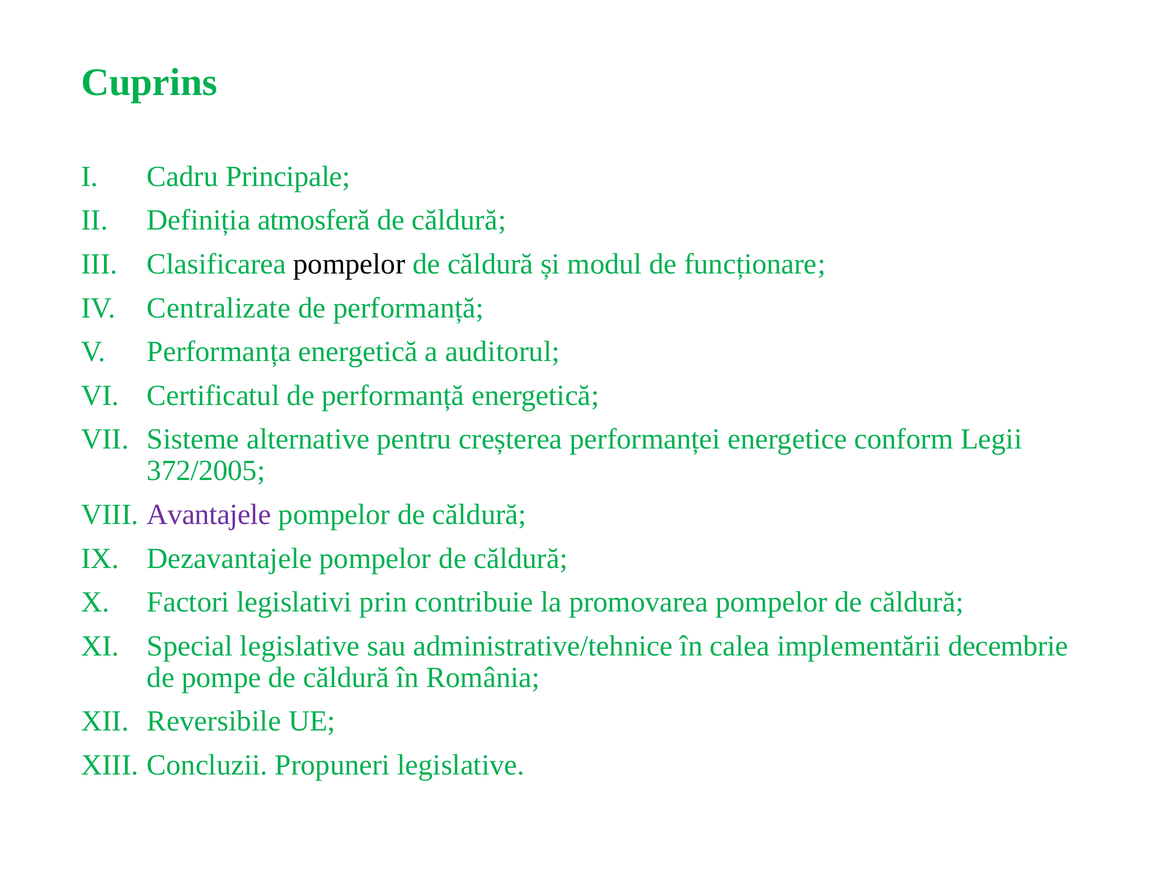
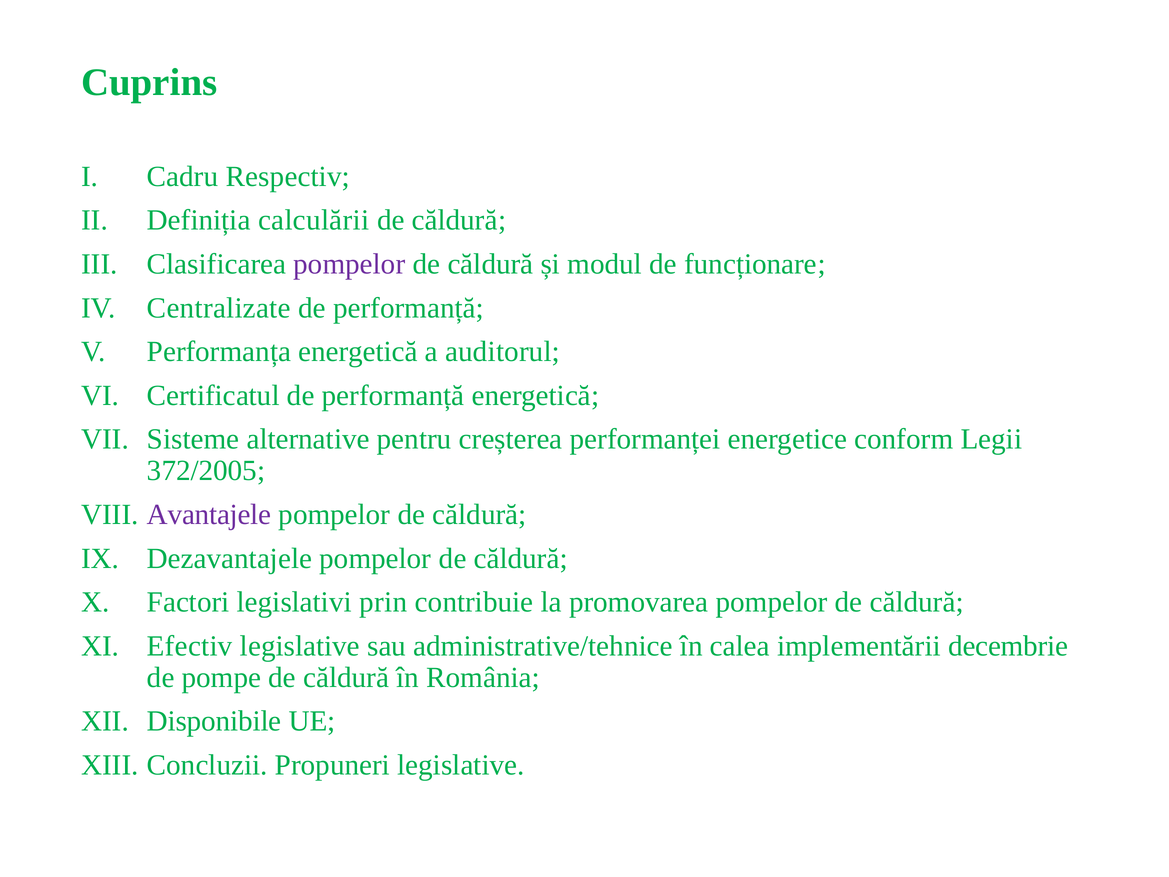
Principale: Principale -> Respectiv (288, 176)
atmosferă: atmosferă -> calculării (314, 220)
pompelor colour: black -> purple (349, 264)
Special: Special -> Efectiv (190, 646)
Reversibile: Reversibile -> Disponibile (214, 721)
